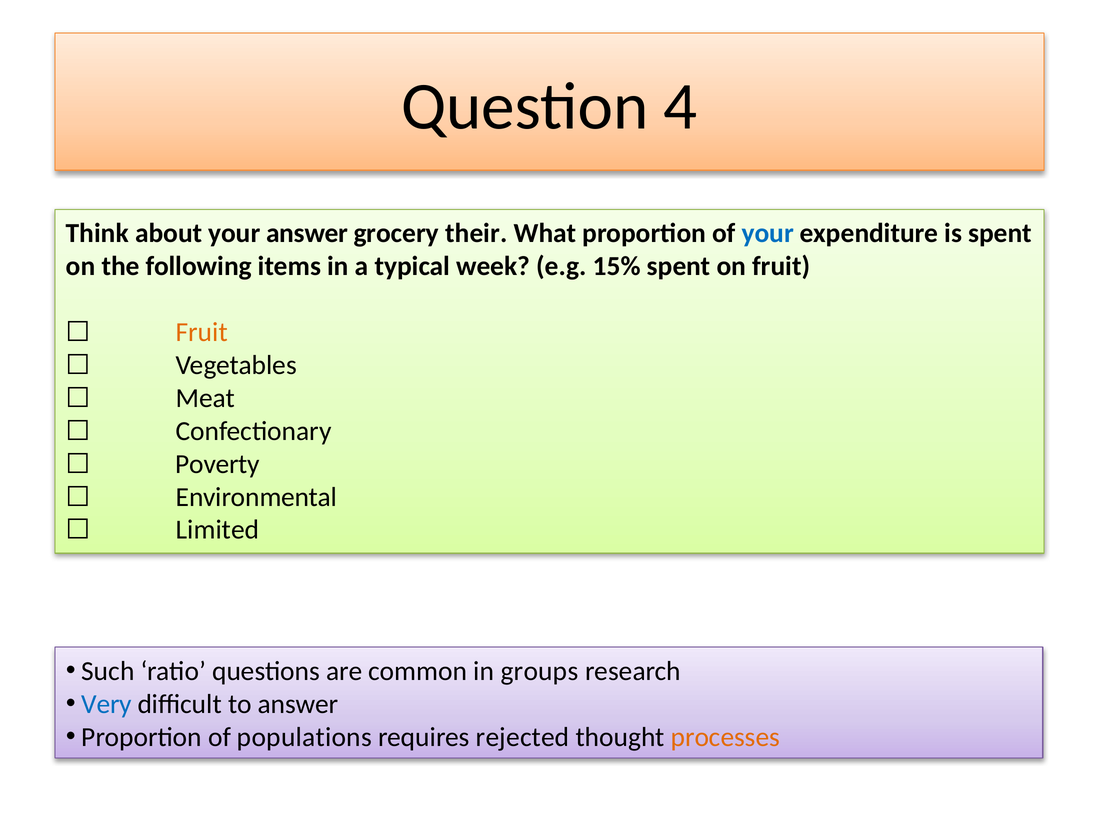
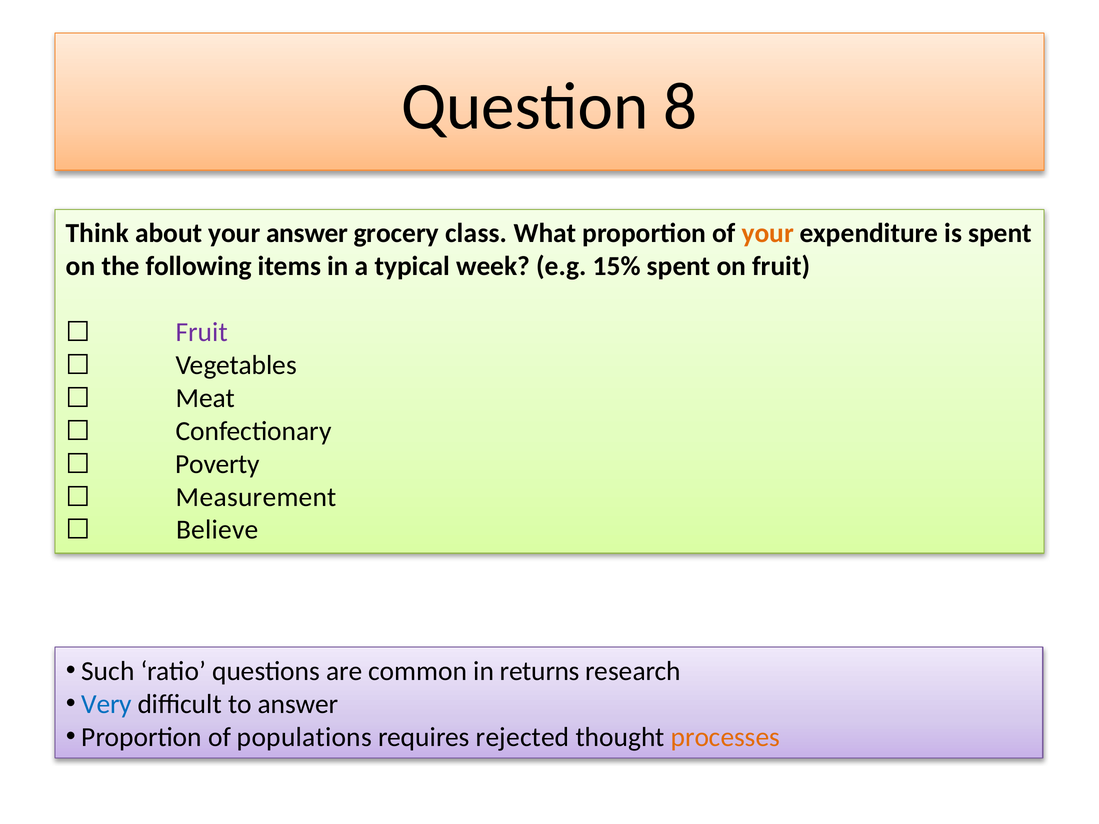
4: 4 -> 8 (680, 106)
their: their -> class (476, 233)
your colour: blue -> orange (768, 233)
Fruit colour: orange -> purple (202, 332)
Environmental: Environmental -> Measurement (256, 497)
Limited: Limited -> Believe (217, 530)
groups: groups -> returns (540, 671)
